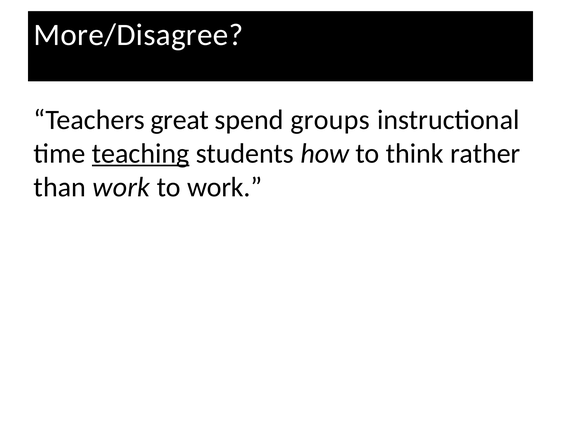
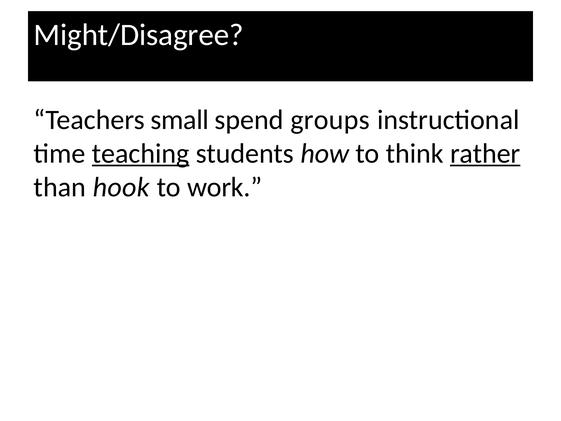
More/Disagree: More/Disagree -> Might/Disagree (139, 35)
great: great -> small (180, 120)
rather underline: none -> present (485, 153)
than work: work -> hook (121, 187)
